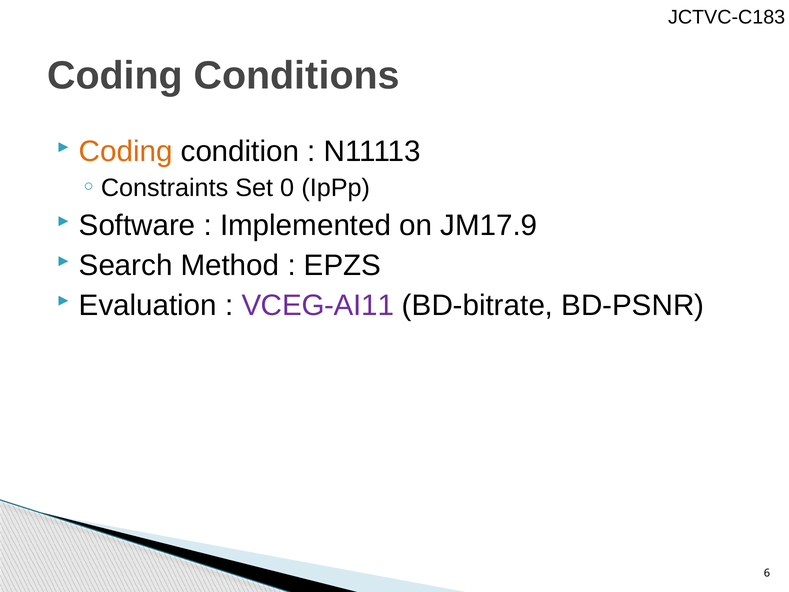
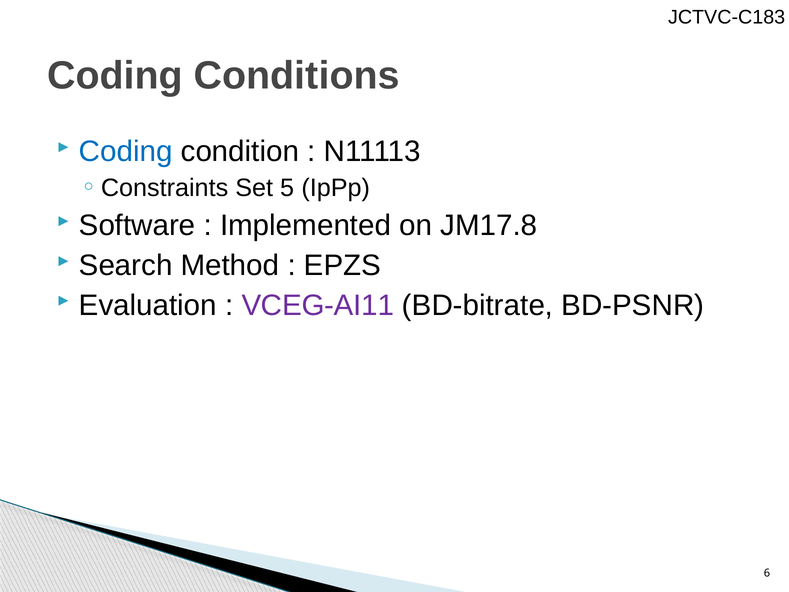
Coding colour: orange -> blue (126, 152)
0: 0 -> 5 (287, 188)
JM17.9: JM17.9 -> JM17.8 (489, 225)
